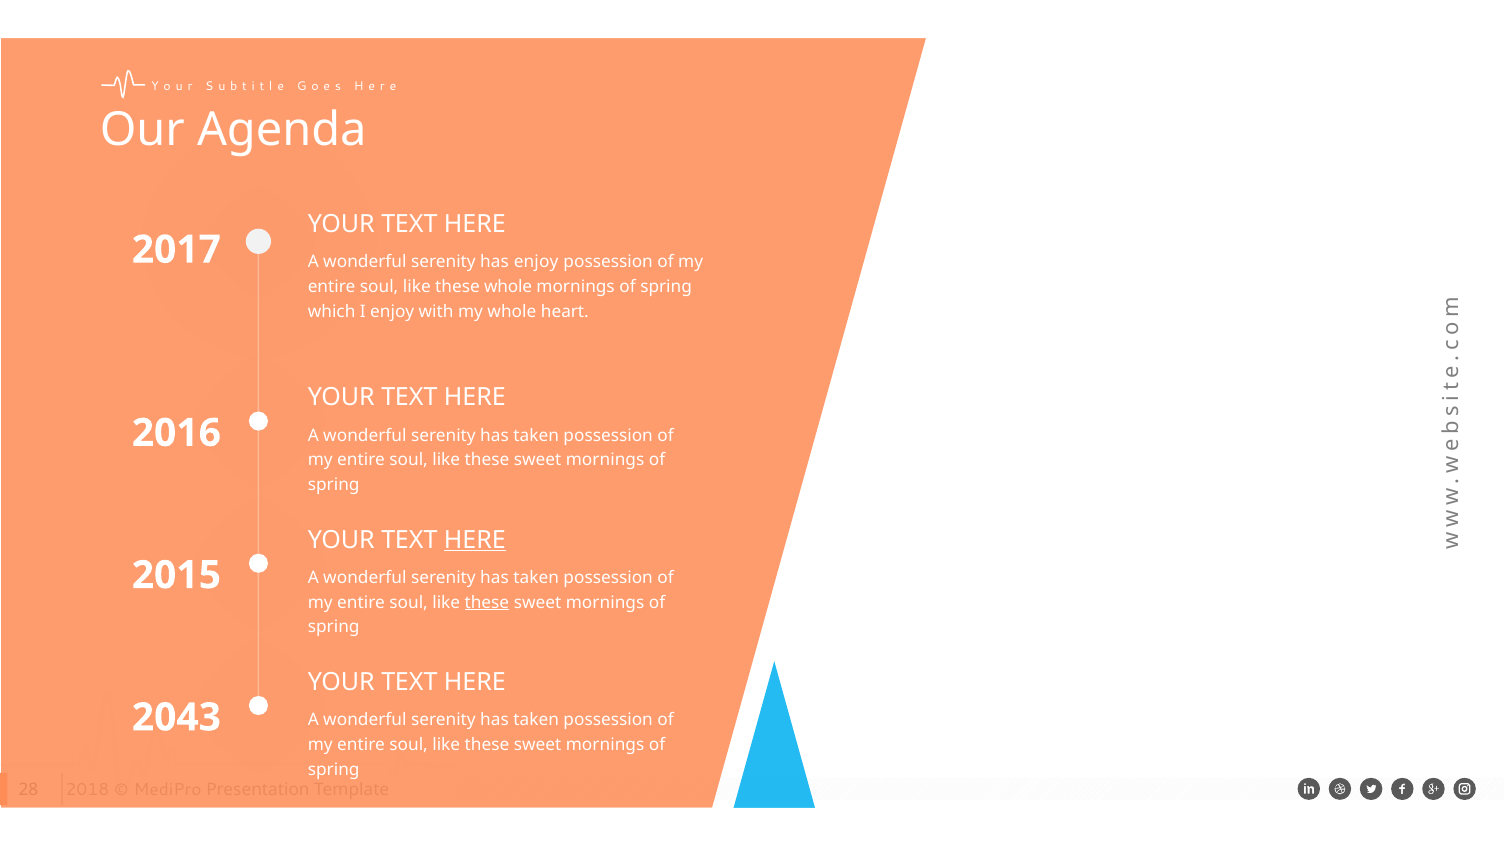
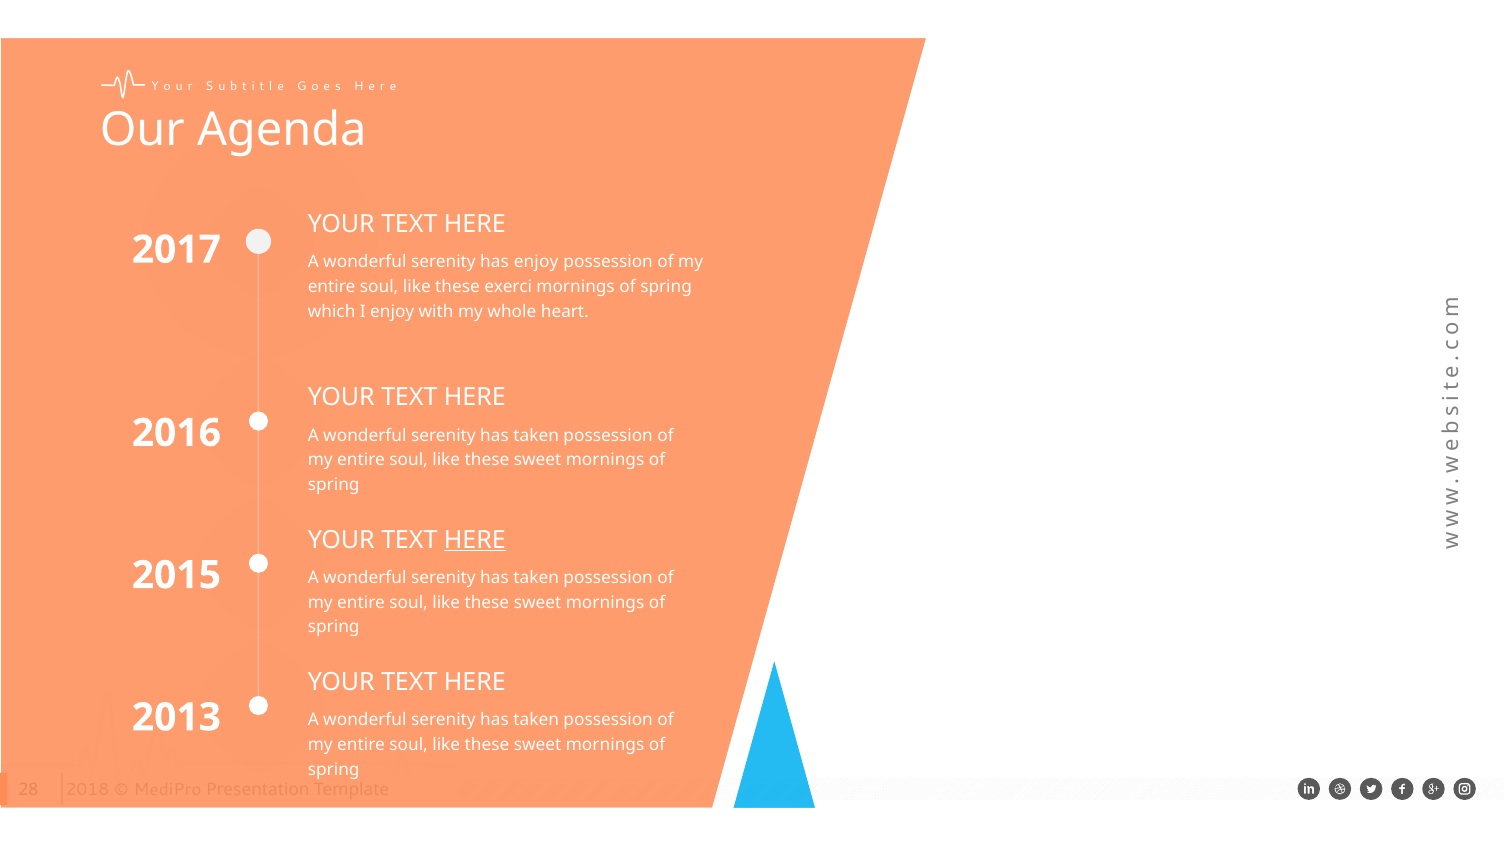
these whole: whole -> exerci (508, 287)
these underline: present -> none (487, 602)
2043: 2043 -> 2013 (176, 717)
